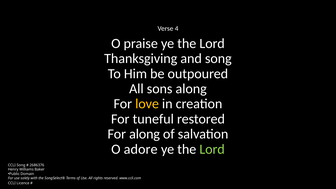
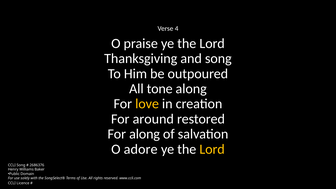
sons: sons -> tone (160, 89)
tuneful: tuneful -> around (153, 119)
Lord colour: light green -> yellow (212, 149)
